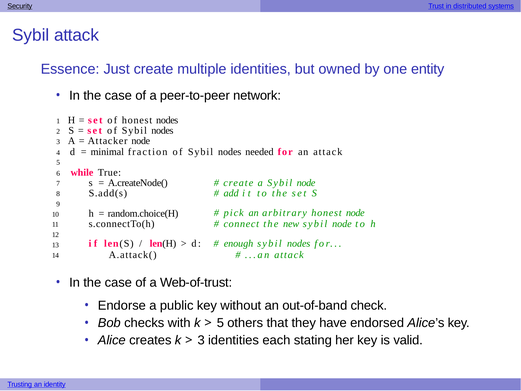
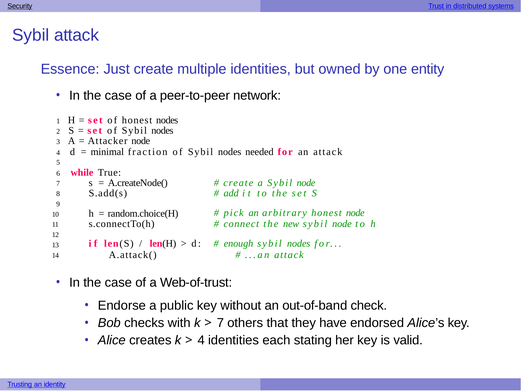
5: 5 -> 7 (220, 323)
3: 3 -> 4 (201, 340)
